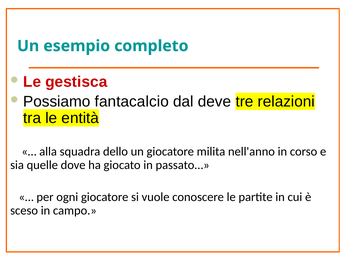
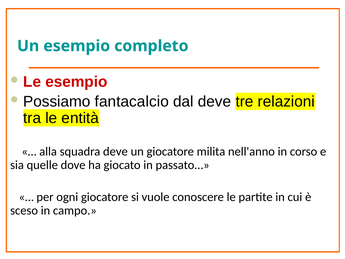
Le gestisca: gestisca -> esempio (76, 82)
squadra dello: dello -> deve (115, 151)
